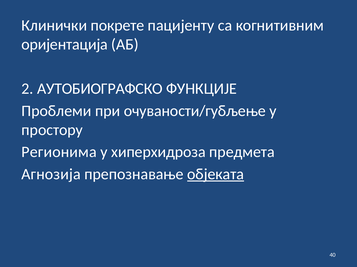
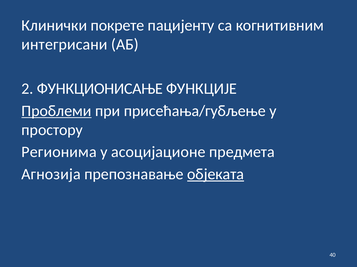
оријентација: оријентација -> интегрисани (64, 44)
АУТОБИОГРАФСКО: АУТОБИОГРАФСКО -> ФУНКЦИОНИСАЊЕ (100, 89)
Проблеми underline: none -> present (56, 111)
очуваности/губљење: очуваности/губљење -> присећања/губљење (195, 111)
хиперхидроза: хиперхидроза -> асоцијационе (158, 152)
